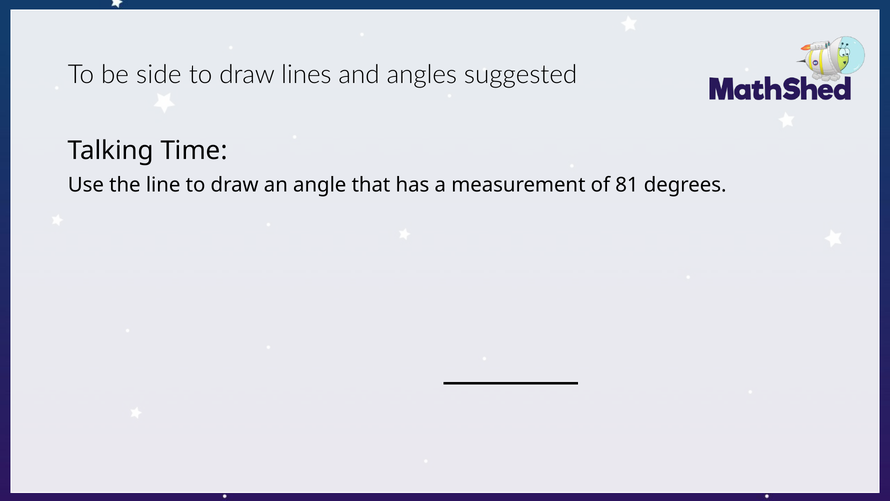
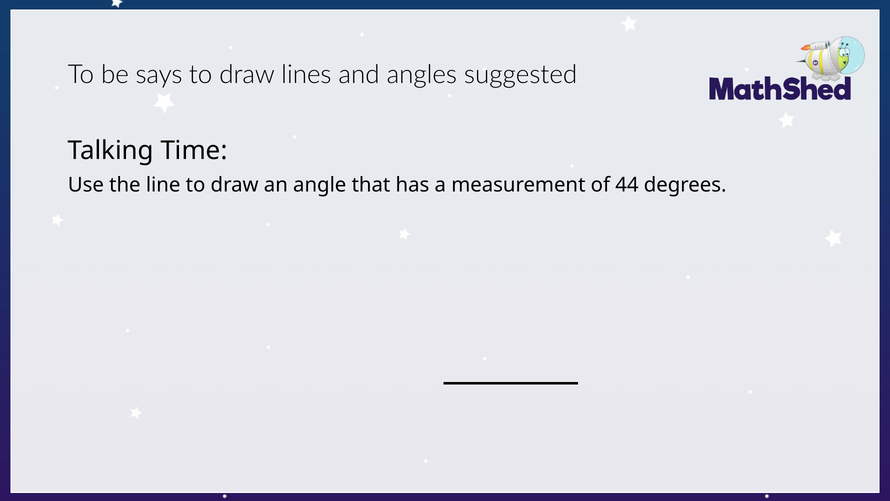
side: side -> says (159, 75)
81: 81 -> 44 (627, 185)
